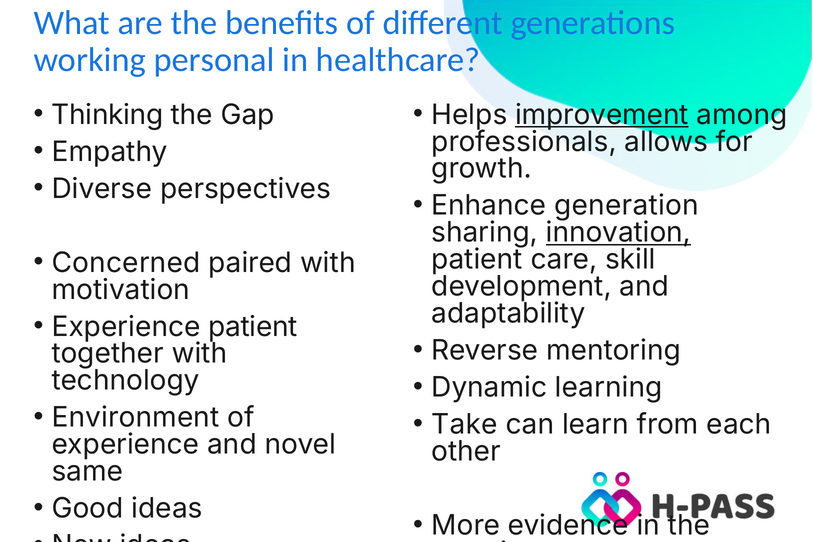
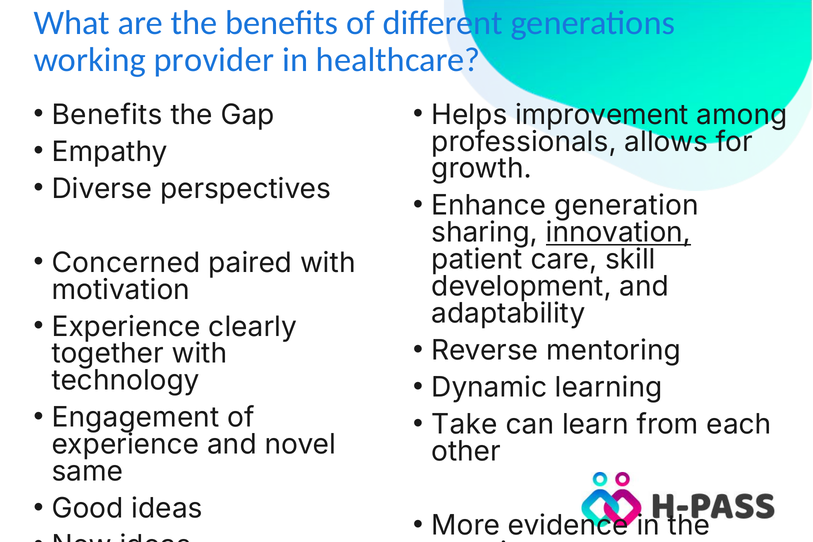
personal: personal -> provider (214, 60)
improvement underline: present -> none (602, 115)
Thinking: Thinking -> Benefits (107, 115)
Experience patient: patient -> clearly (253, 327)
Environment: Environment -> Engagement (136, 418)
